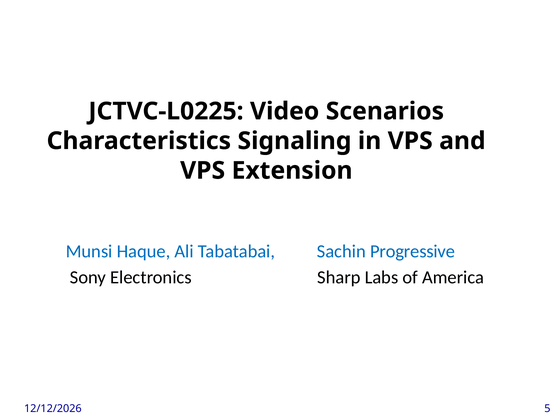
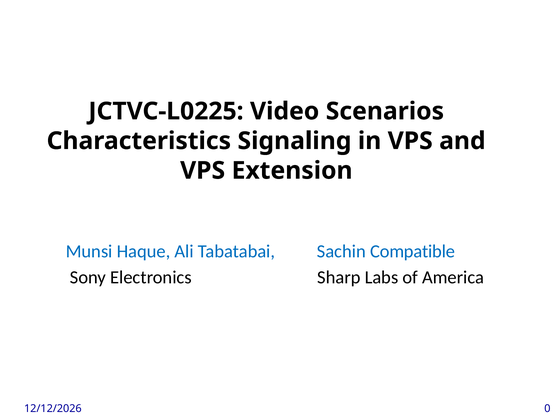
Progressive: Progressive -> Compatible (413, 252)
5: 5 -> 0 (547, 408)
